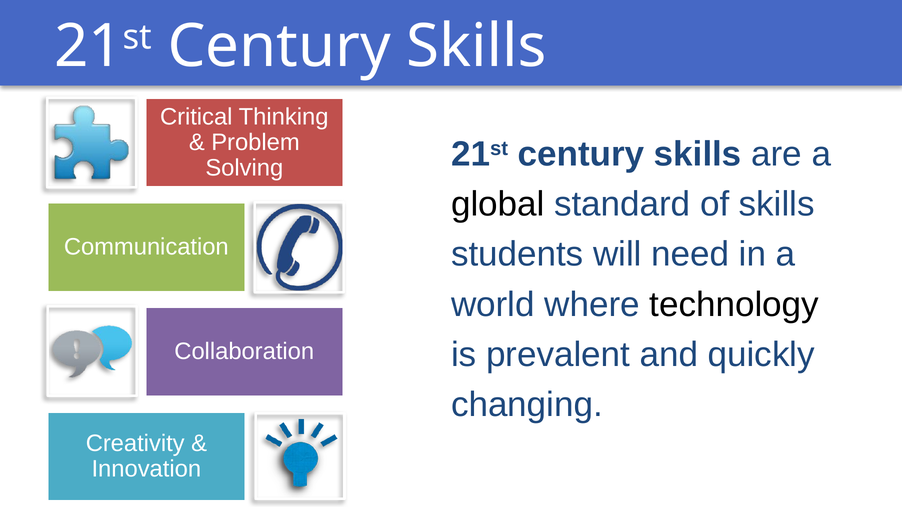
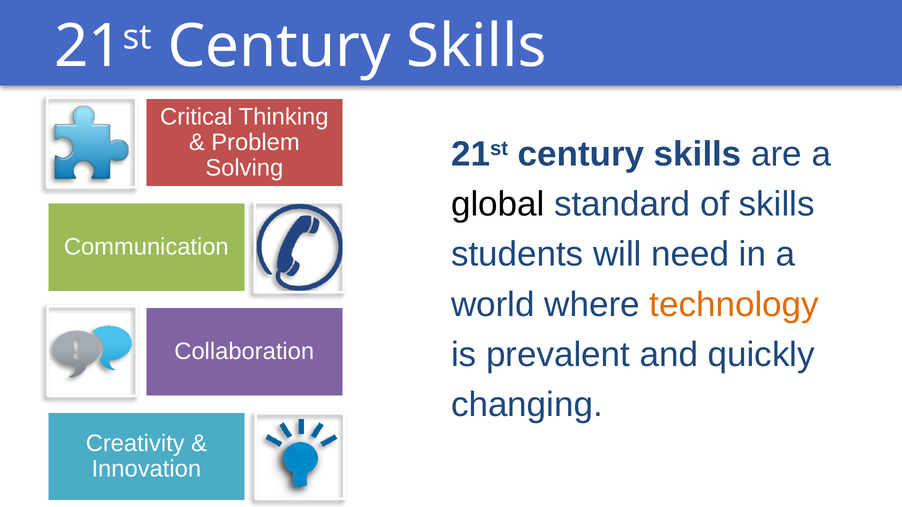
technology colour: black -> orange (734, 305)
